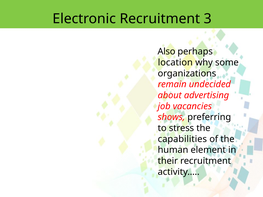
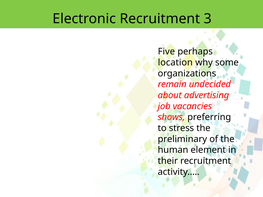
Also: Also -> Five (166, 52)
capabilities: capabilities -> preliminary (182, 139)
